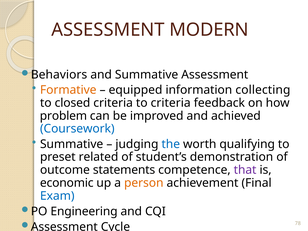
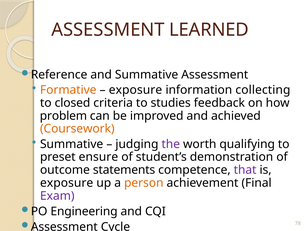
MODERN: MODERN -> LEARNED (209, 30)
Behaviors: Behaviors -> Reference (59, 75)
equipped: equipped -> exposure (135, 90)
to criteria: criteria -> studies (171, 103)
Coursework colour: blue -> orange (77, 129)
the colour: blue -> purple (171, 144)
related: related -> ensure (98, 157)
economic: economic -> exposure (67, 183)
Exam colour: blue -> purple (57, 196)
